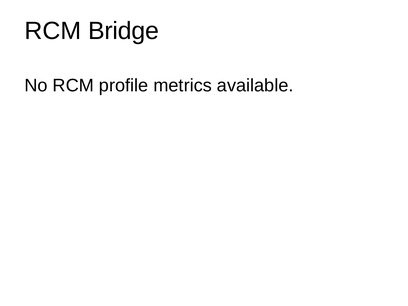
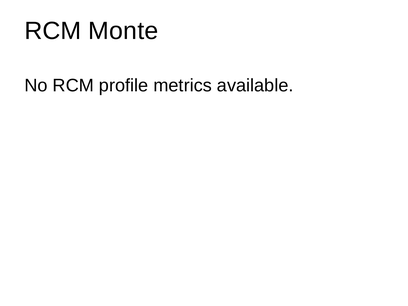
Bridge: Bridge -> Monte (123, 31)
